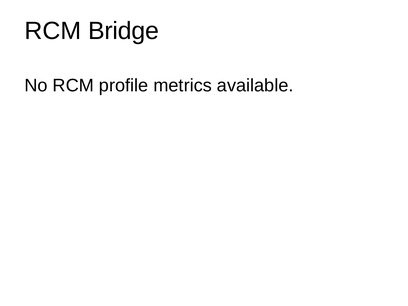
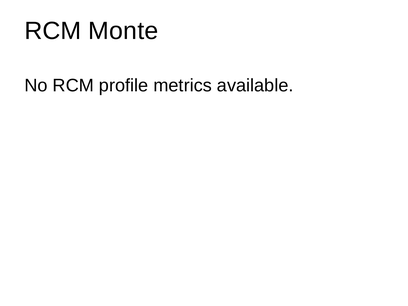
Bridge: Bridge -> Monte (123, 31)
